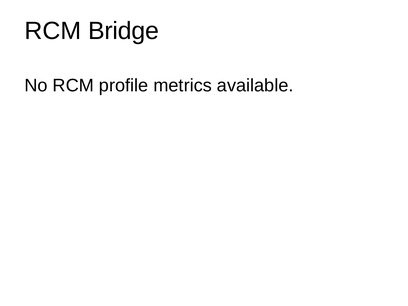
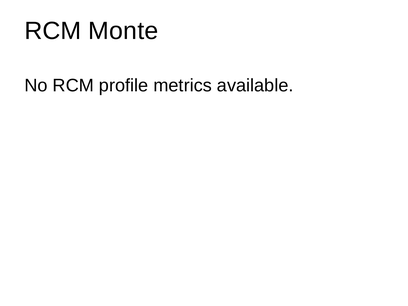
Bridge: Bridge -> Monte (123, 31)
